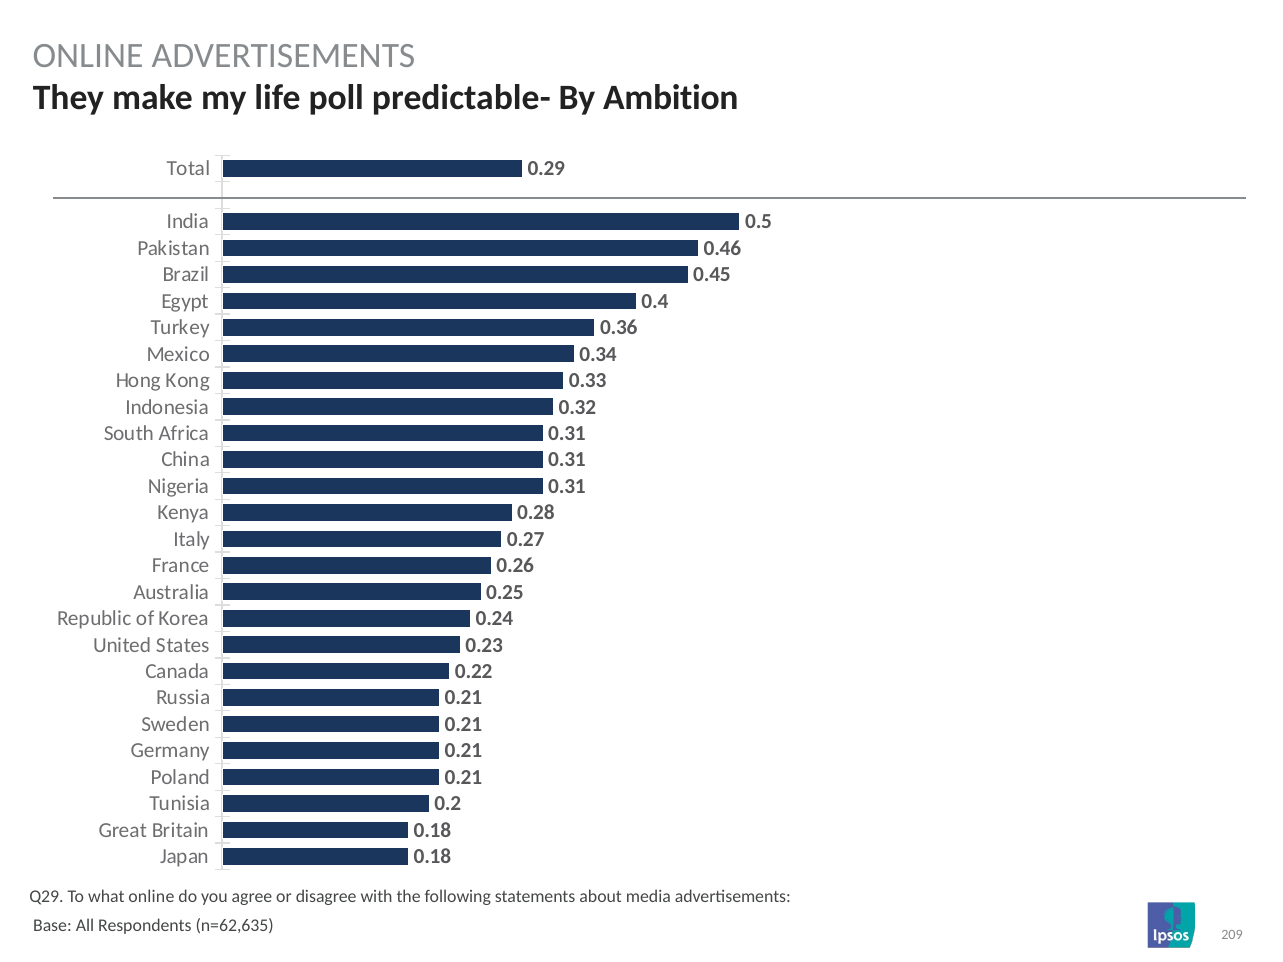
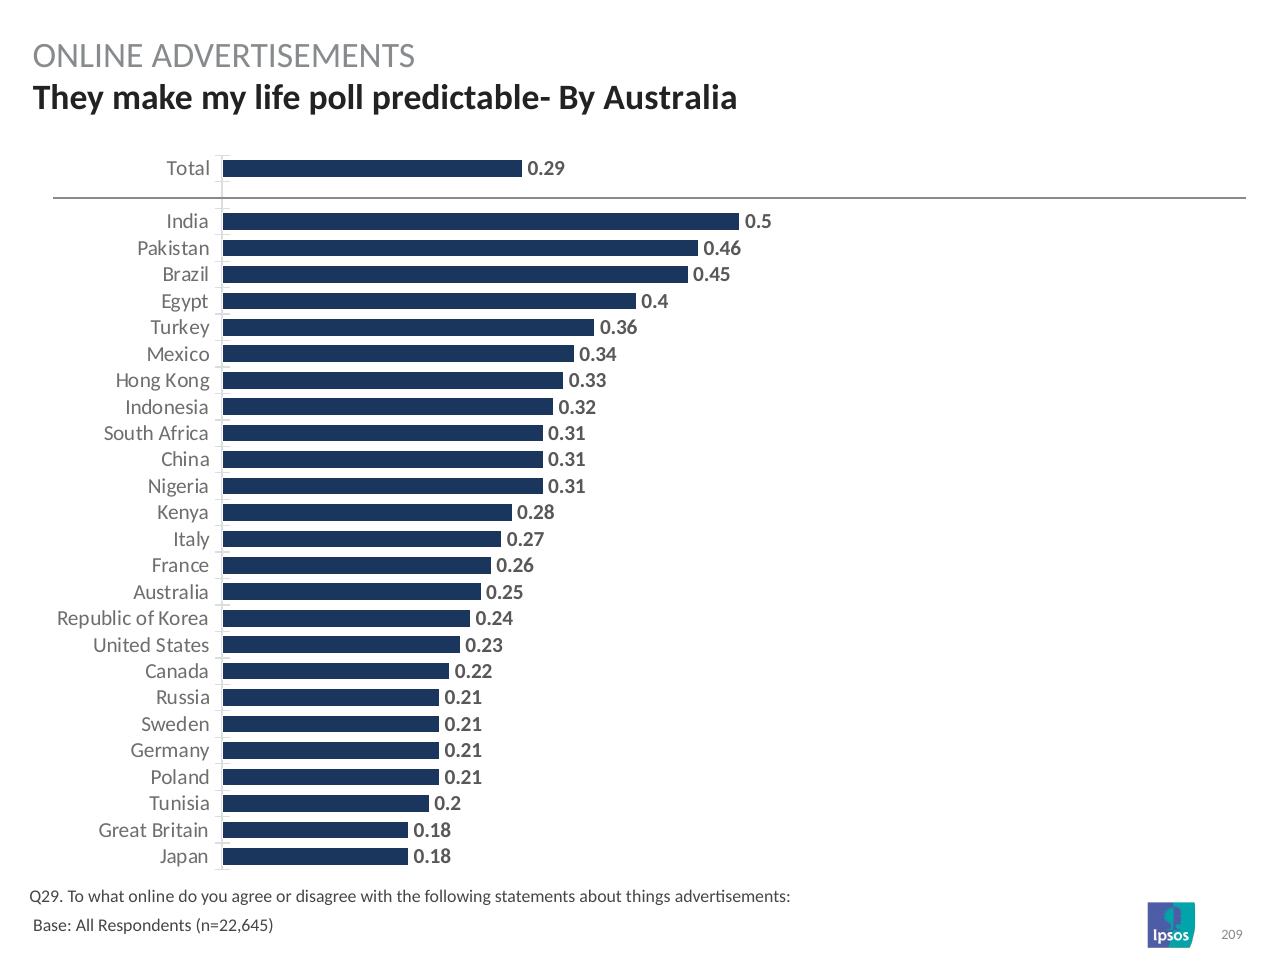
By Ambition: Ambition -> Australia (671, 98)
media: media -> things (648, 897)
n=62,635: n=62,635 -> n=22,645 (235, 926)
